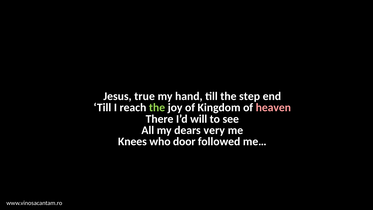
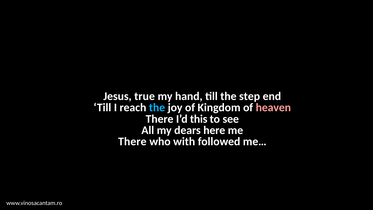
the colour: light green -> light blue (157, 108)
will: will -> this (199, 119)
very: very -> here (214, 130)
Knees: Knees -> There (132, 142)
door: door -> with (184, 142)
